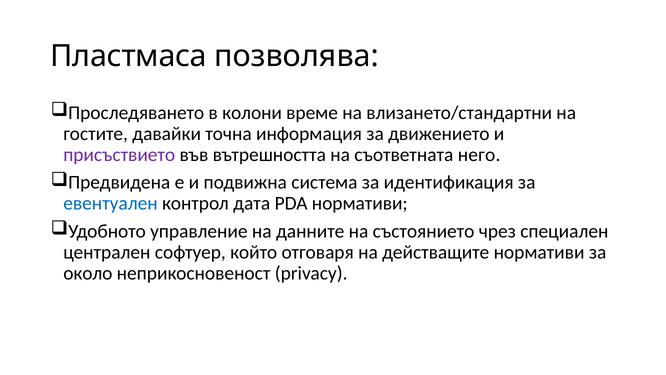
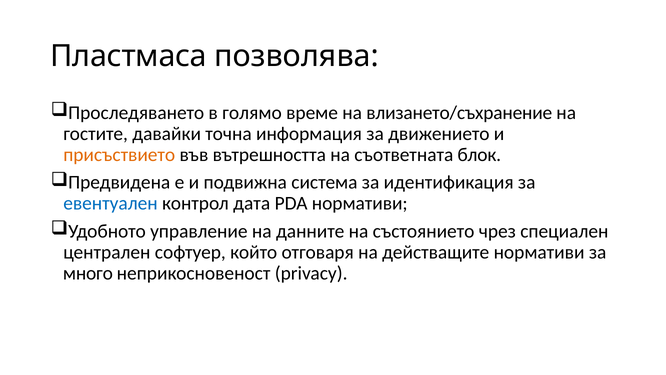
колони: колони -> голямо (252, 113)
влизането/стандартни: влизането/стандартни -> влизането/съхранение (459, 113)
присъствието colour: purple -> orange (119, 154)
него: него -> блок (479, 154)
около: около -> много (88, 273)
